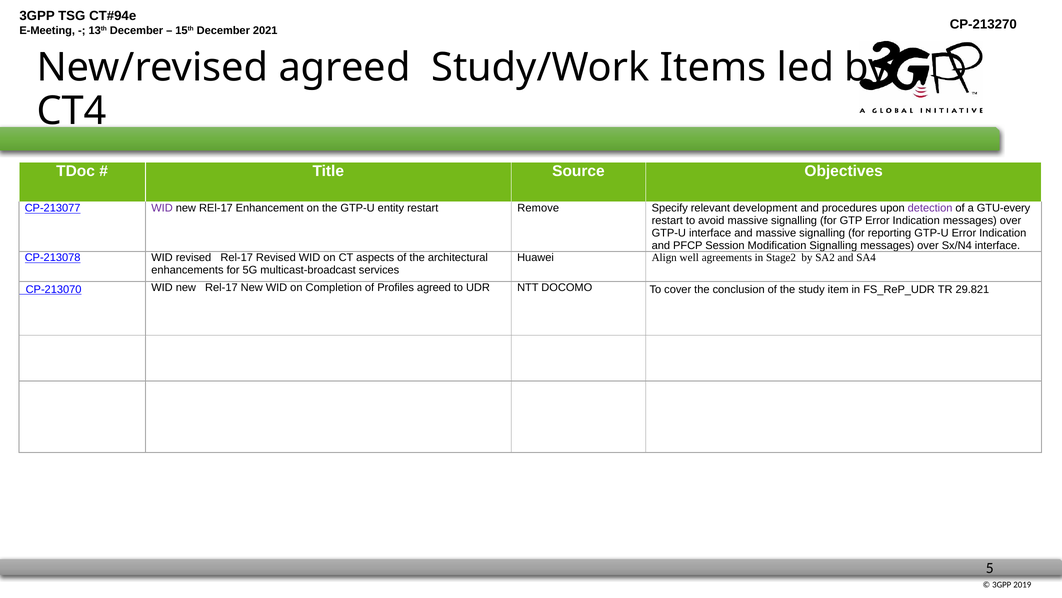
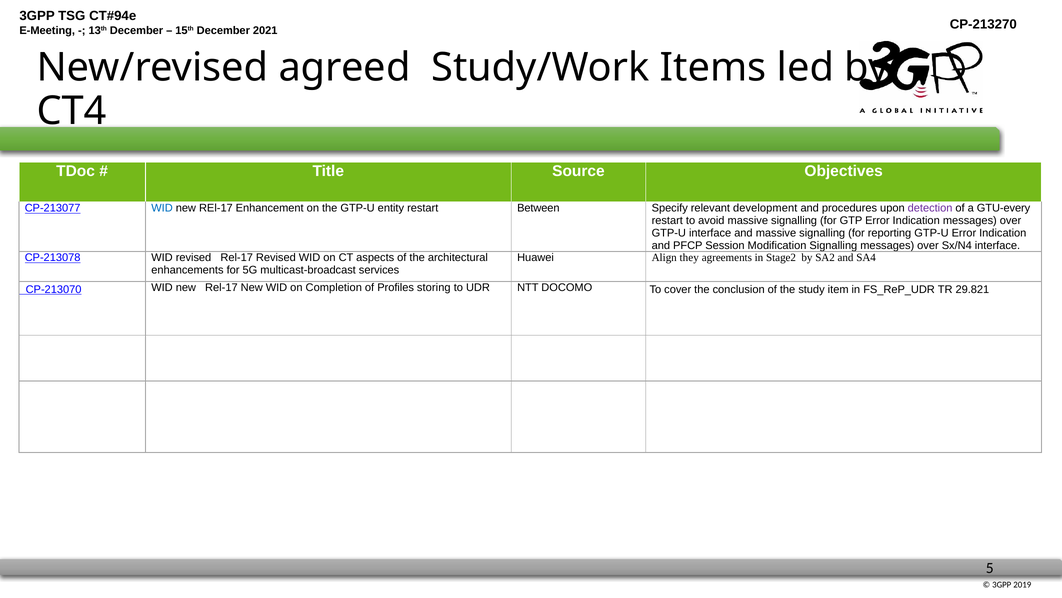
WID colour: purple -> blue (162, 208)
Remove: Remove -> Between (538, 208)
well: well -> they (689, 257)
Profiles agreed: agreed -> storing (434, 287)
